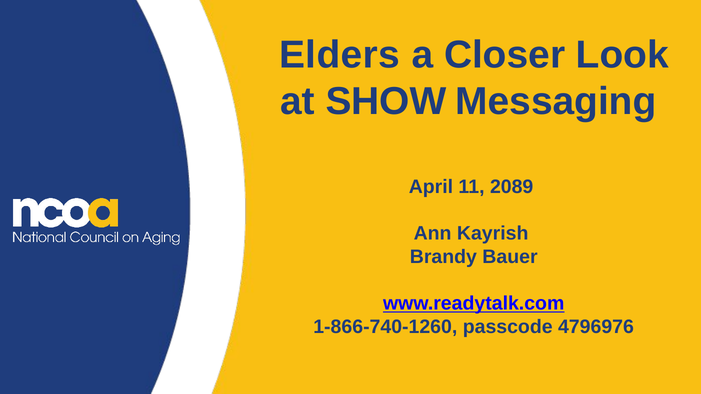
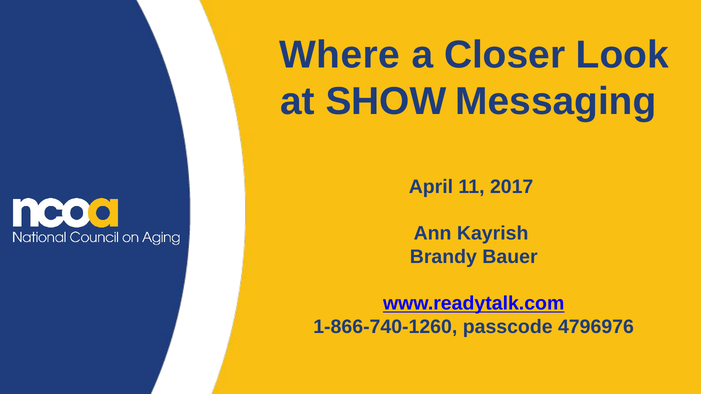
Elders: Elders -> Where (340, 55)
2089: 2089 -> 2017 (512, 187)
